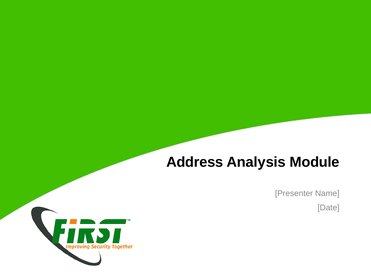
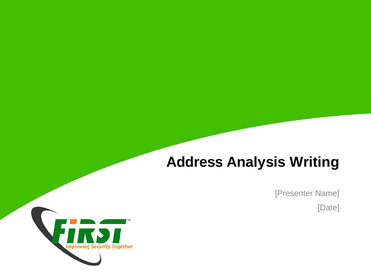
Module: Module -> Writing (315, 162)
